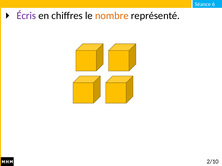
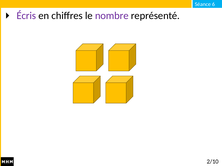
nombre colour: orange -> purple (112, 16)
